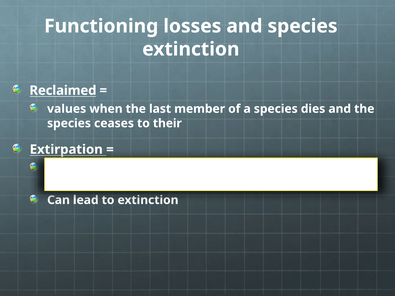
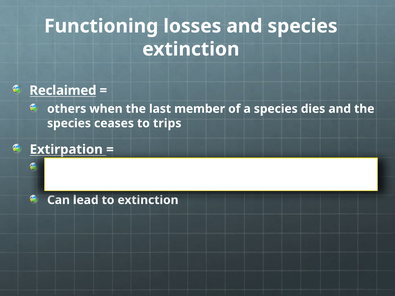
values: values -> others (67, 109)
their: their -> trips (167, 123)
